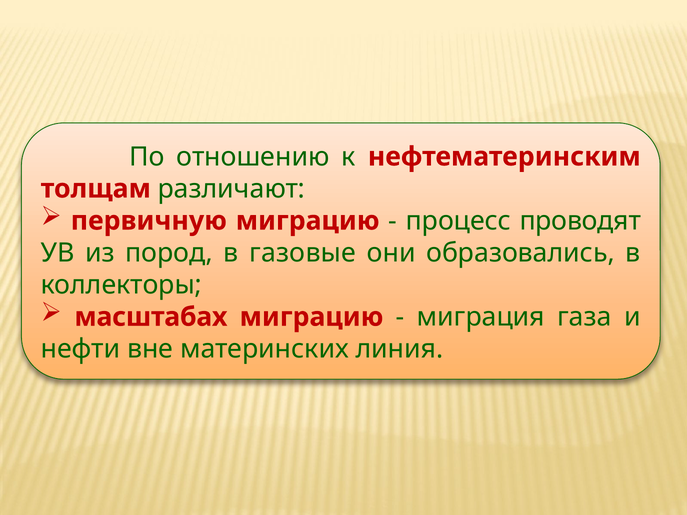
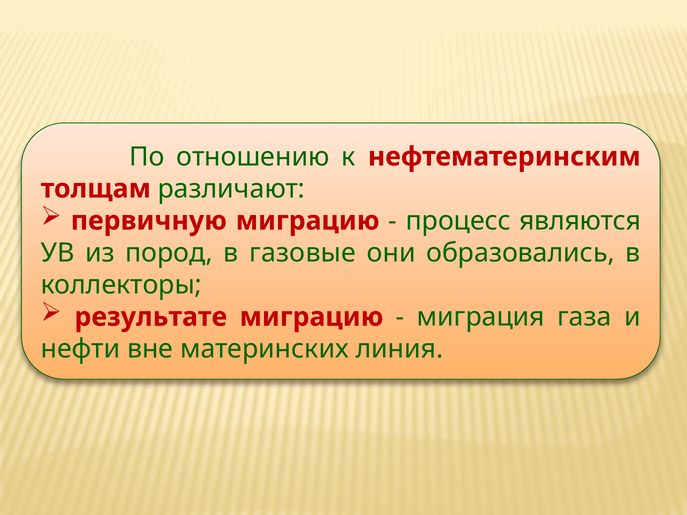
проводят: проводят -> являются (580, 221)
масштабах: масштабах -> результате (151, 317)
